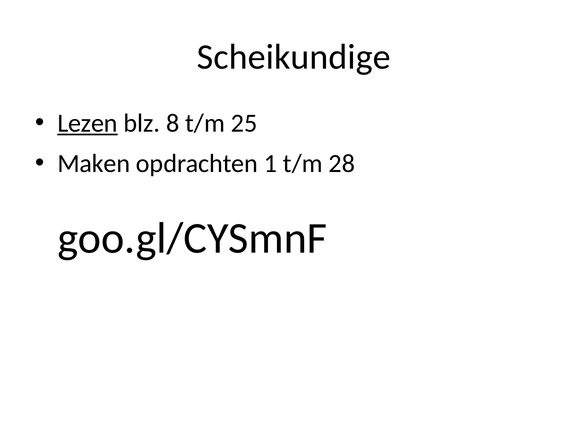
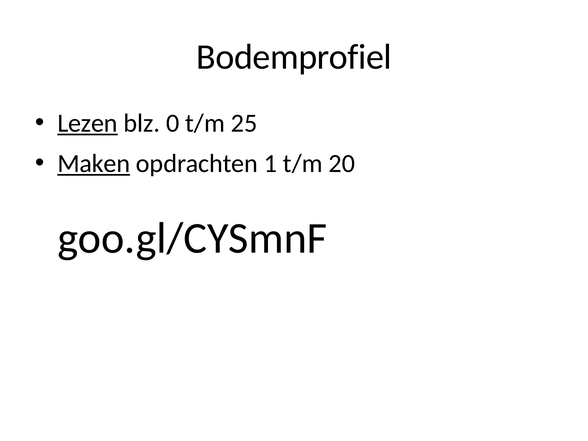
Scheikundige: Scheikundige -> Bodemprofiel (294, 57)
8: 8 -> 0 (173, 123)
Maken underline: none -> present (94, 164)
28: 28 -> 20 (342, 164)
